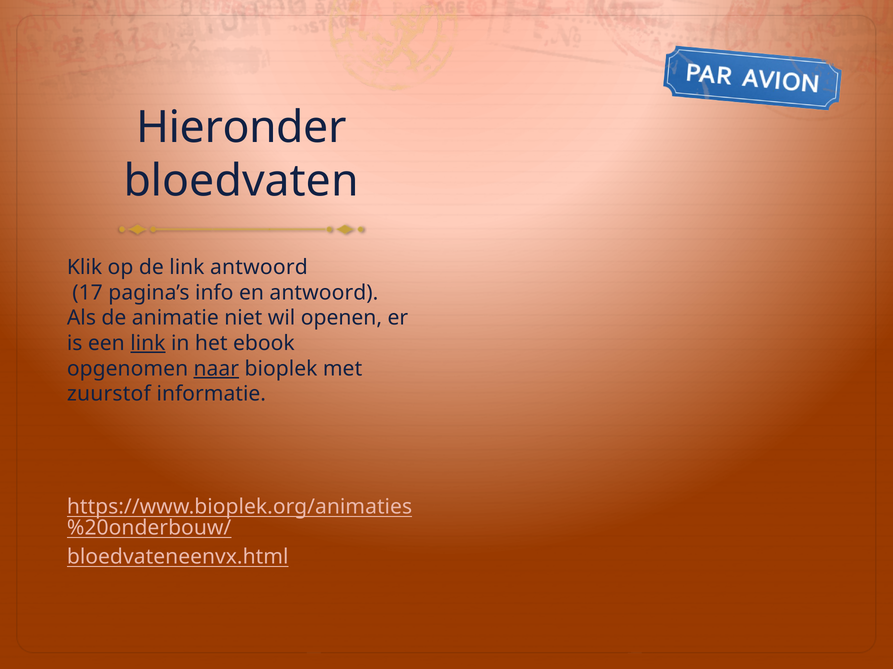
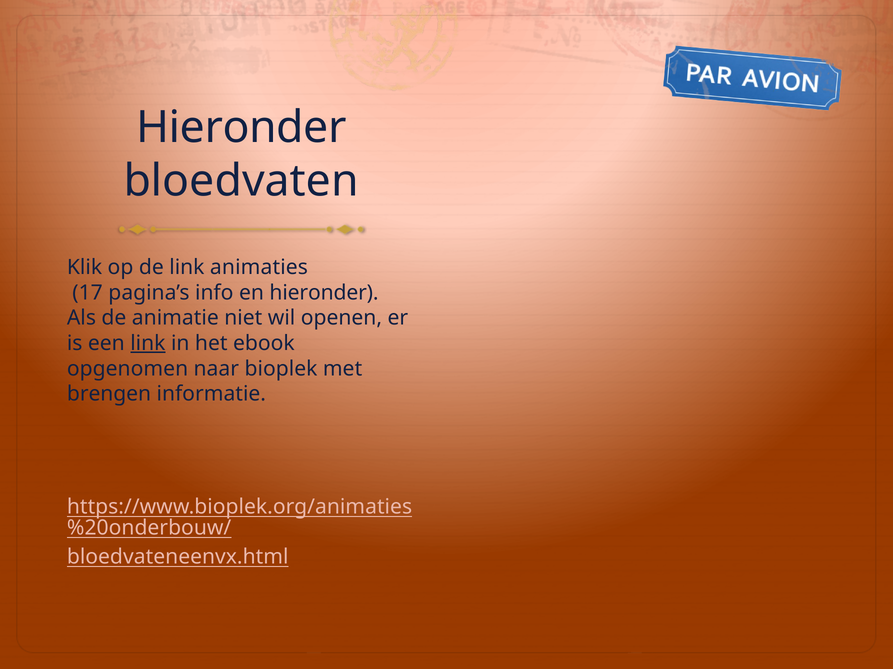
link antwoord: antwoord -> animaties (259, 268)
en antwoord: antwoord -> hieronder (324, 293)
naar underline: present -> none (216, 369)
zuurstof: zuurstof -> brengen (109, 394)
